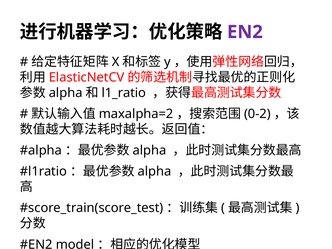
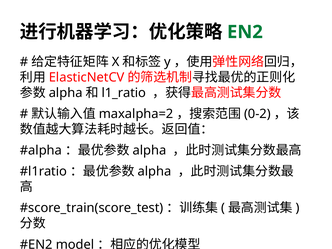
EN2 colour: purple -> green (245, 32)
